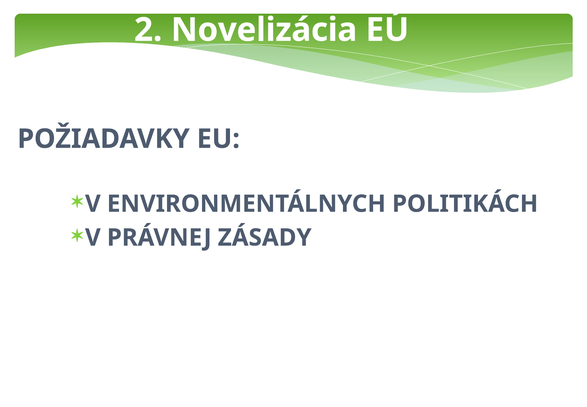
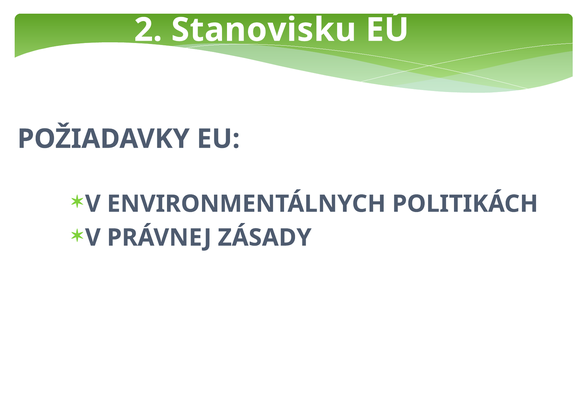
Novelizácia: Novelizácia -> Stanovisku (264, 30)
